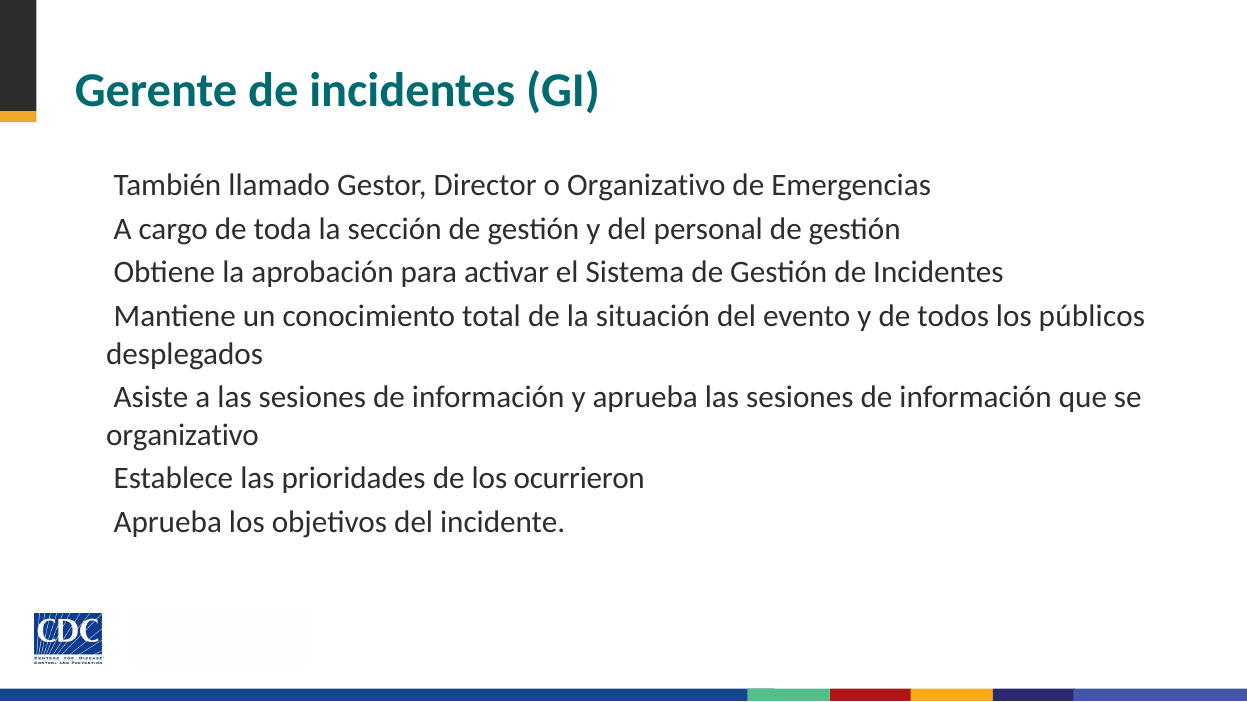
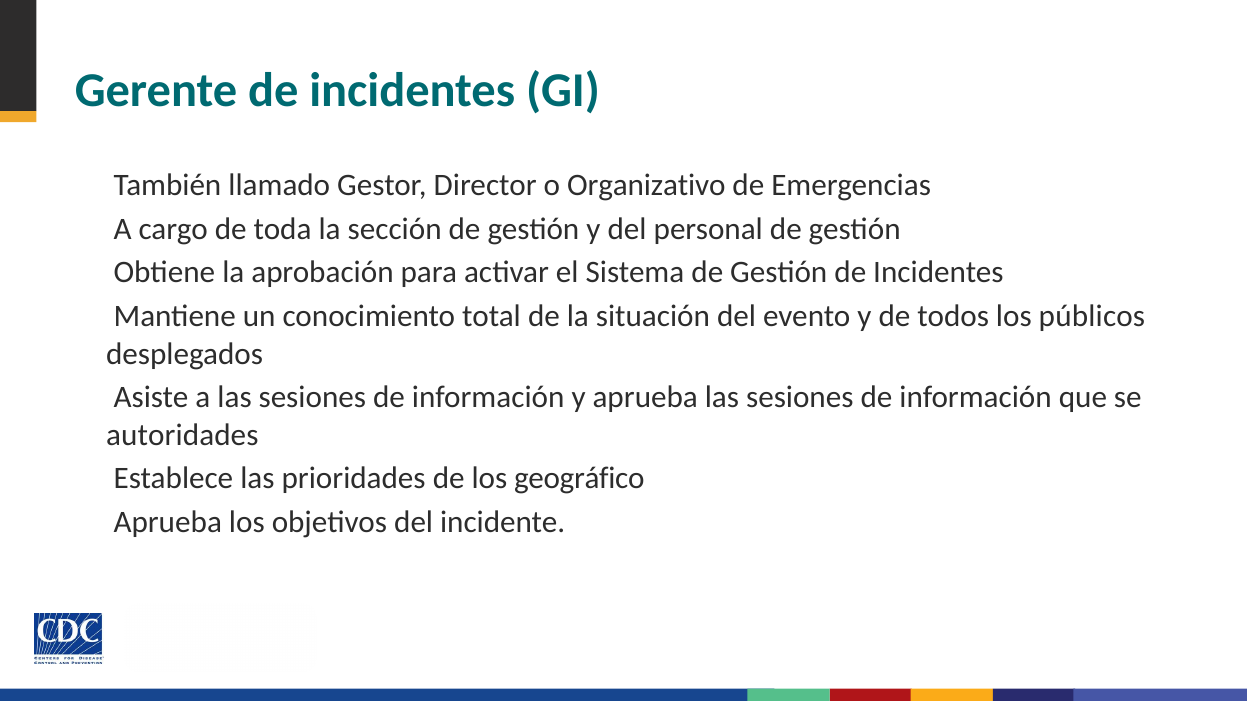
organizativo: organizativo -> autoridades (182, 435)
ocurrieron: ocurrieron -> geográfico (579, 478)
